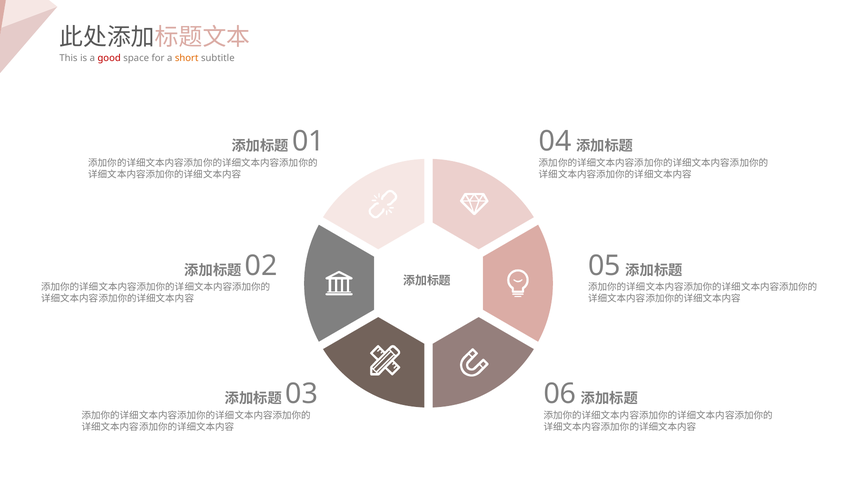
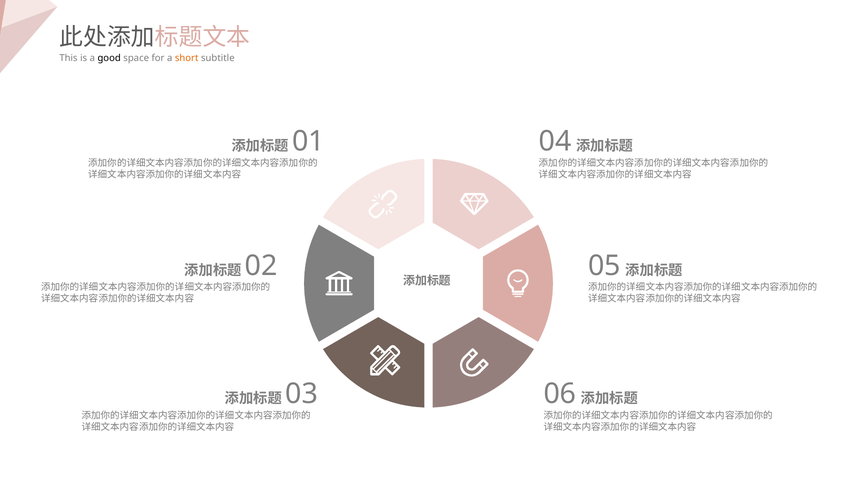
good colour: red -> black (109, 58)
